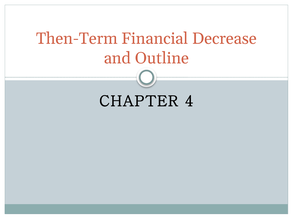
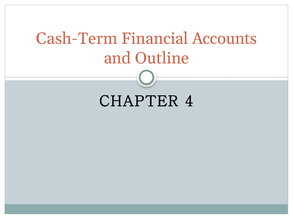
Then-Term: Then-Term -> Cash-Term (77, 39)
Decrease: Decrease -> Accounts (224, 39)
